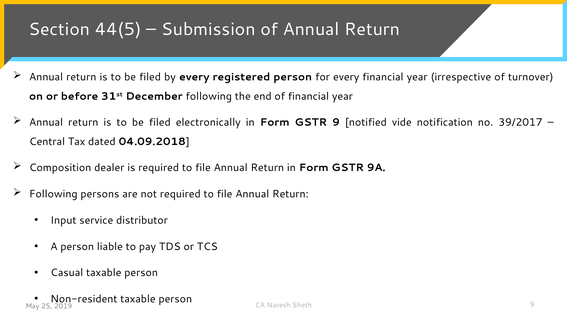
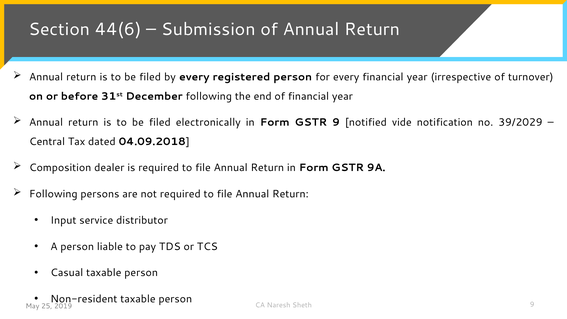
44(5: 44(5 -> 44(6 (118, 29)
39/2017: 39/2017 -> 39/2029 (520, 122)
